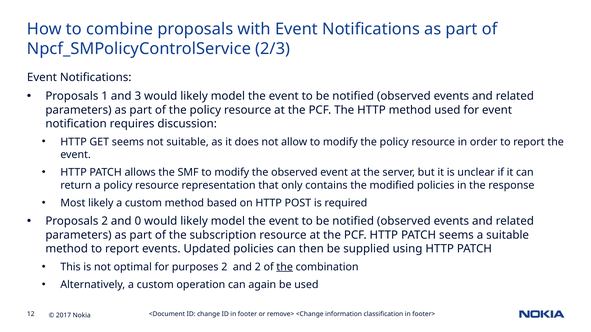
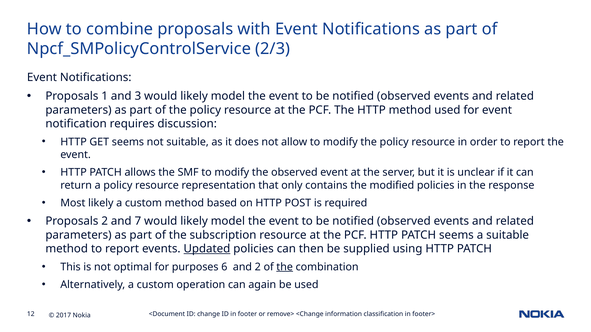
0: 0 -> 7 (138, 221)
Updated underline: none -> present (207, 249)
purposes 2: 2 -> 6 (224, 267)
